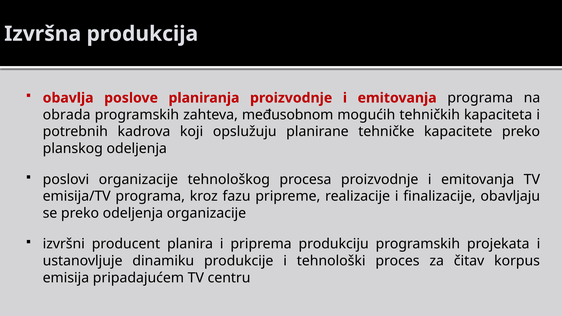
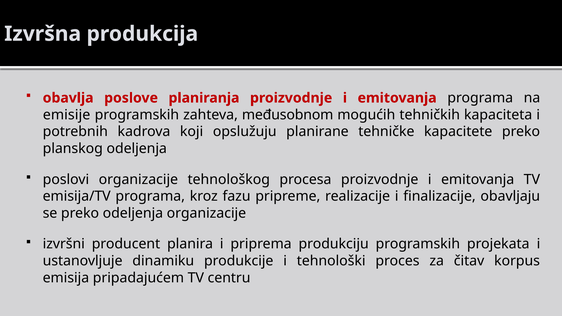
obrada: obrada -> emisije (67, 115)
